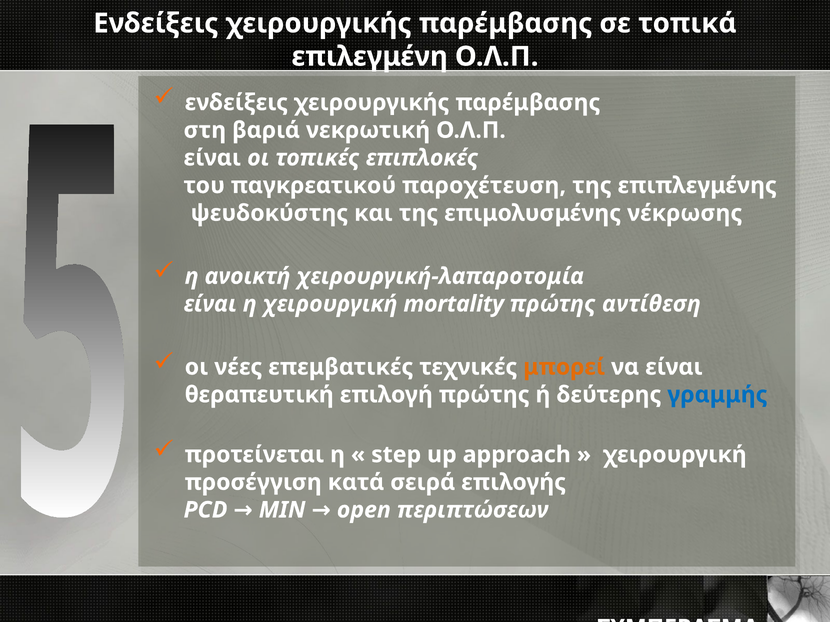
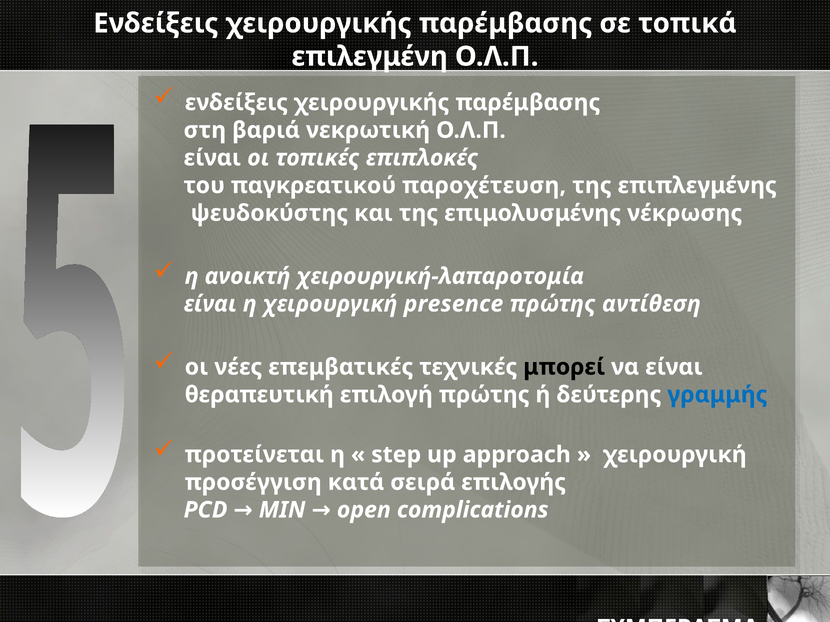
mortality: mortality -> presence (454, 304)
μπορεί colour: orange -> black (564, 367)
περιπτώσεων: περιπτώσεων -> complications (473, 510)
